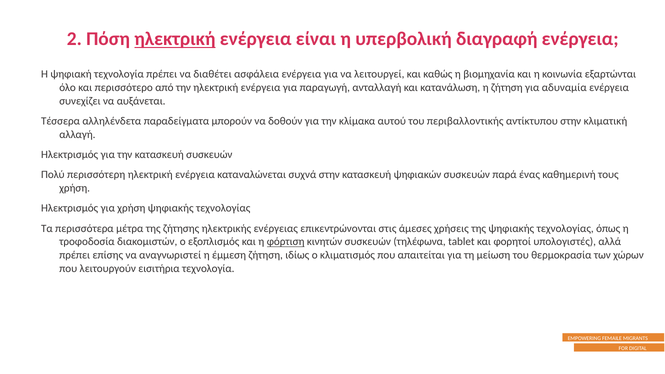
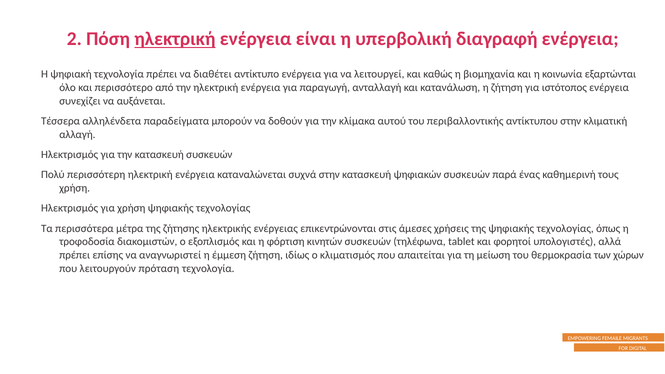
ασφάλεια: ασφάλεια -> αντίκτυπο (257, 74)
αδυναμία: αδυναμία -> ιστότοπος (564, 88)
φόρτιση underline: present -> none (286, 242)
εισιτήρια: εισιτήρια -> πρόταση (159, 268)
